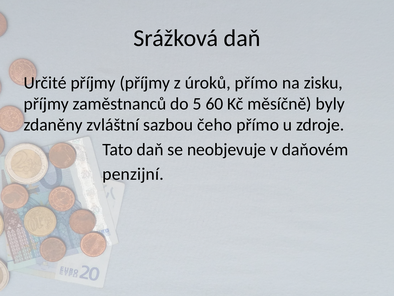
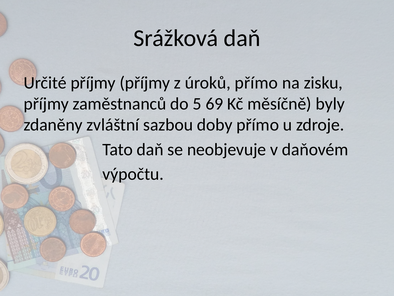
60: 60 -> 69 (214, 104)
čeho: čeho -> doby (215, 125)
penzijní: penzijní -> výpočtu (133, 174)
